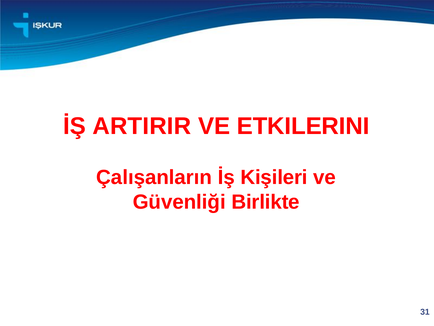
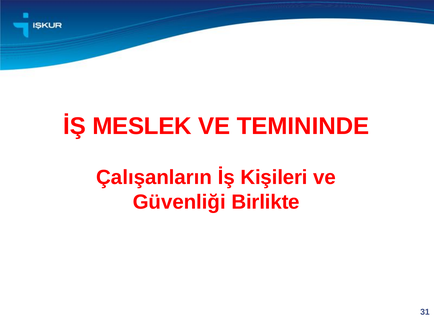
ARTIRIR: ARTIRIR -> MESLEK (142, 126)
ETKILERINI: ETKILERINI -> TEMININDE (303, 126)
